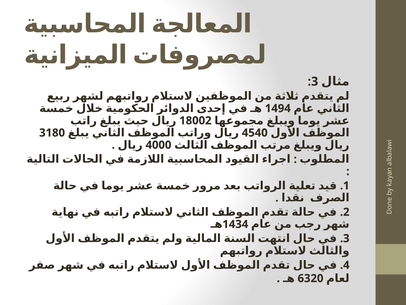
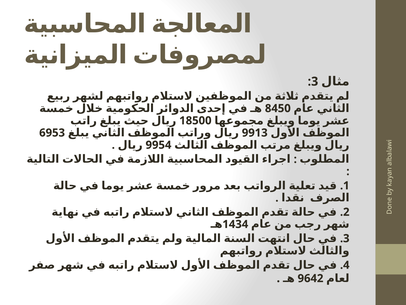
1494: 1494 -> 8450 (278, 108)
18002: 18002 -> 18500 (195, 120)
3180: 3180 -> 6953 (52, 133)
4540: 4540 -> 9913 (255, 133)
4000: 4000 -> 9954 (158, 145)
6320: 6320 -> 9642 (311, 278)
